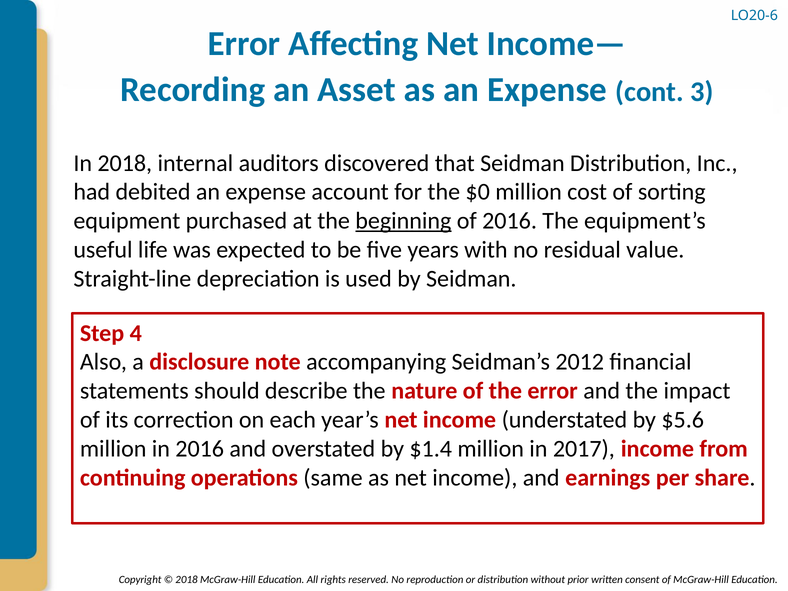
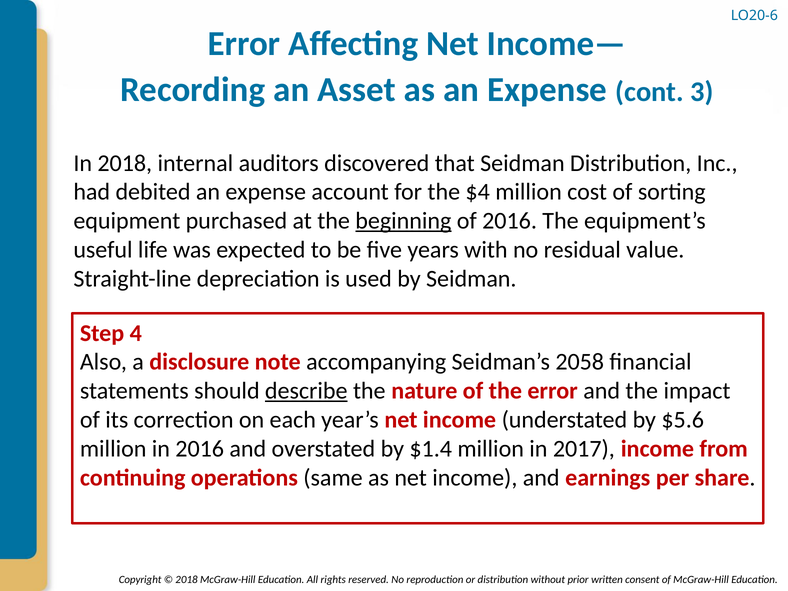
$0: $0 -> $4 (478, 192)
2012: 2012 -> 2058 (580, 362)
describe underline: none -> present (306, 391)
